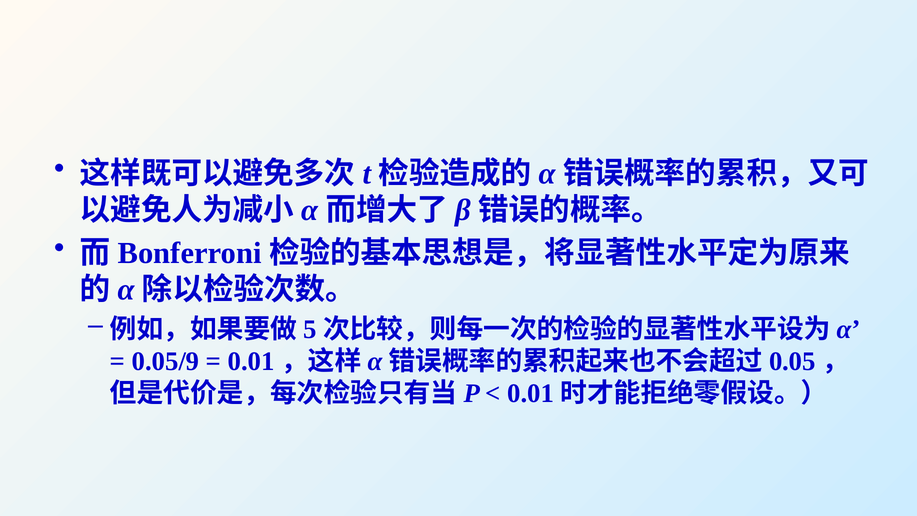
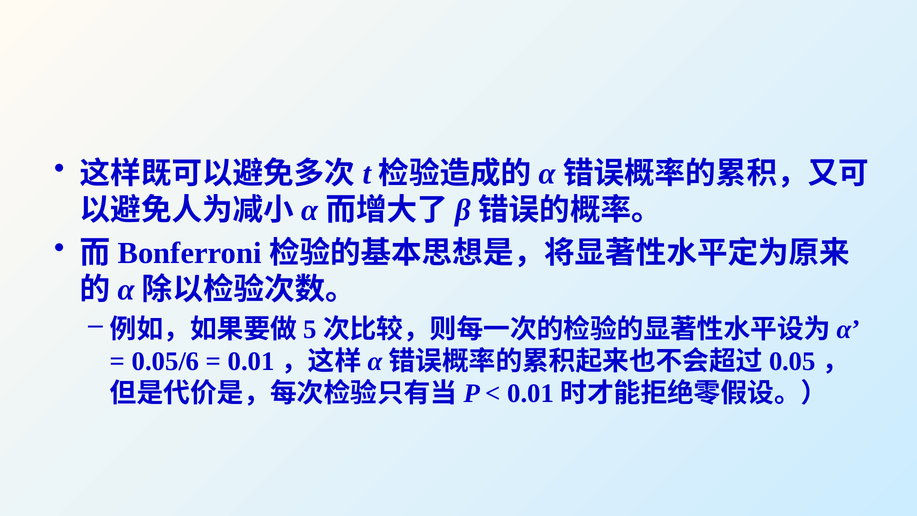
0.05/9: 0.05/9 -> 0.05/6 (166, 361)
